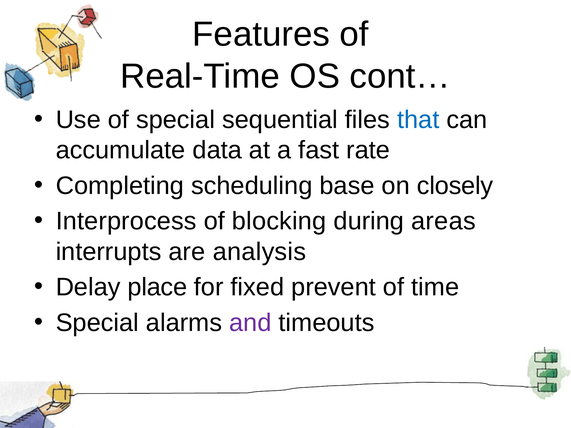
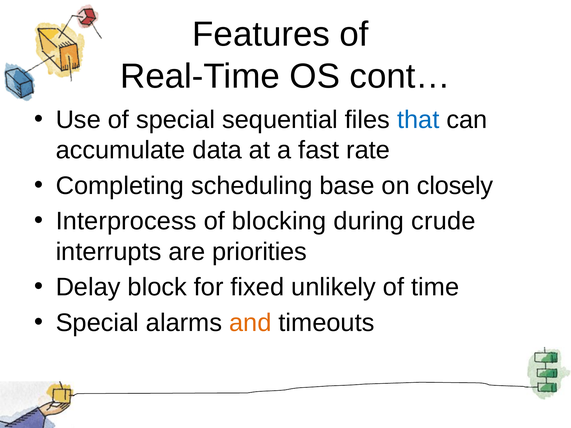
areas: areas -> crude (443, 221)
analysis: analysis -> priorities (260, 252)
place: place -> block (157, 287)
prevent: prevent -> unlikely (334, 287)
and colour: purple -> orange (250, 323)
